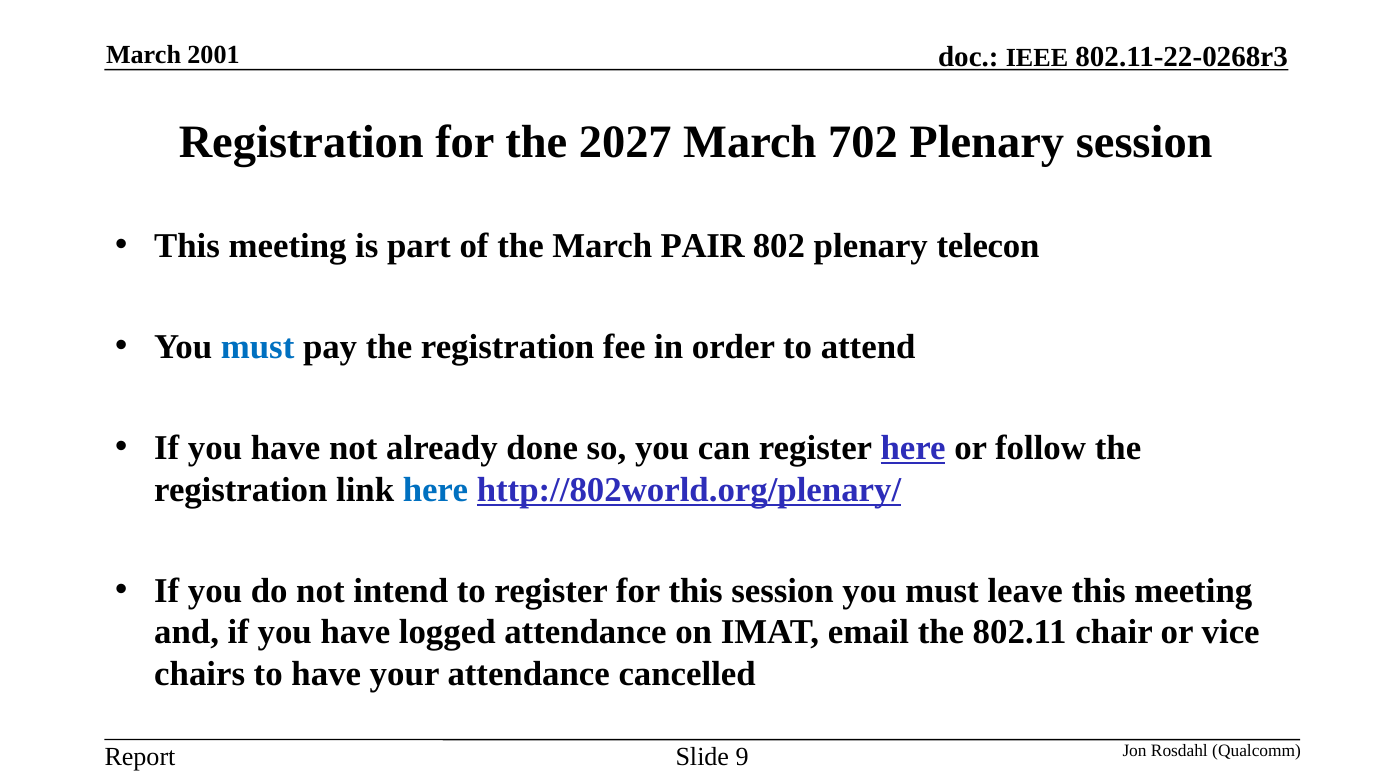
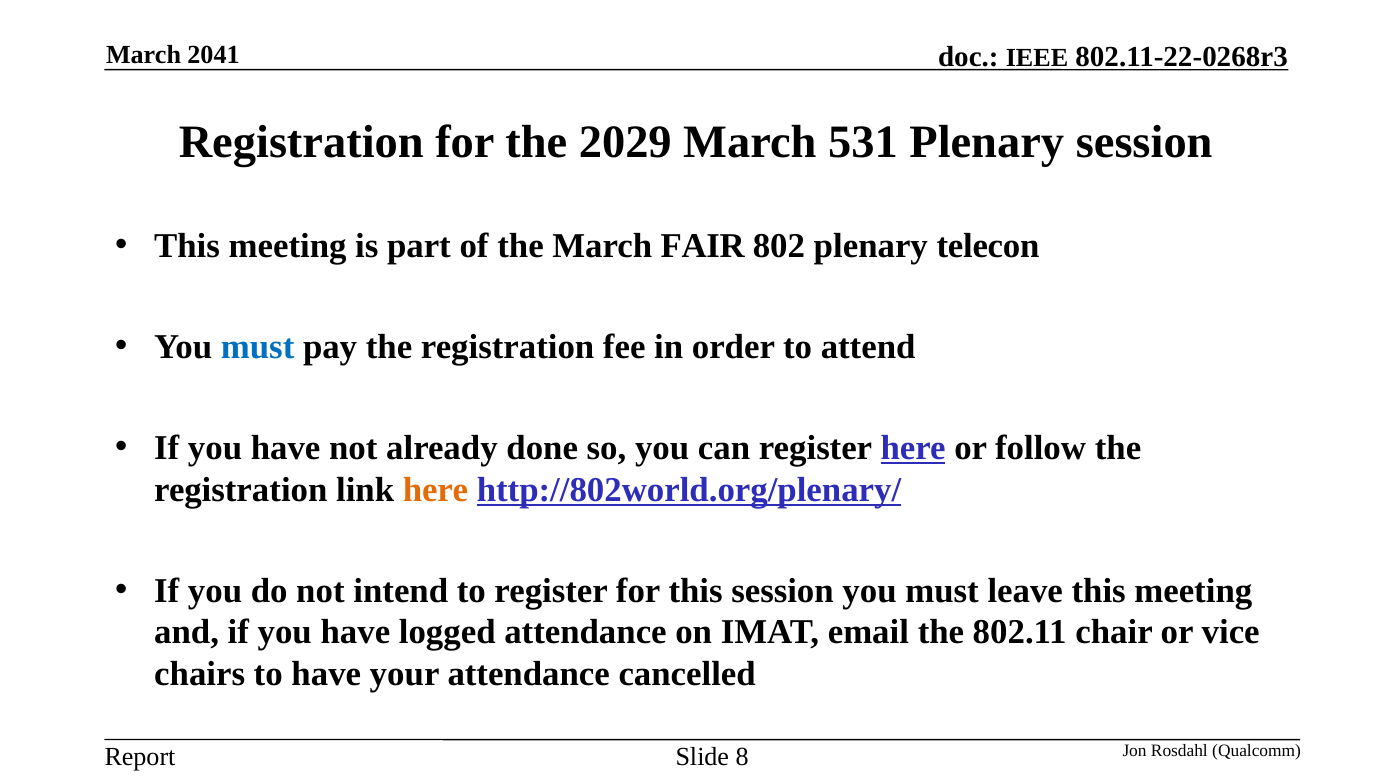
2001: 2001 -> 2041 (214, 55)
2027: 2027 -> 2029 (625, 142)
702: 702 -> 531 (863, 142)
PAIR: PAIR -> FAIR (703, 246)
here colour: blue -> orange (435, 490)
9: 9 -> 8 (742, 757)
